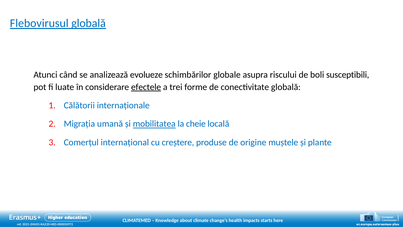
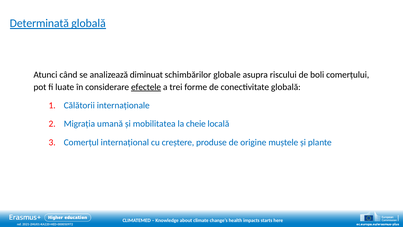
Flebovirusul: Flebovirusul -> Determinată (39, 23)
evolueze: evolueze -> diminuat (146, 75)
susceptibili: susceptibili -> comerțului (348, 75)
mobilitatea underline: present -> none (154, 124)
